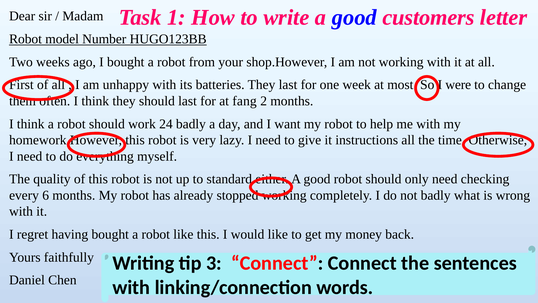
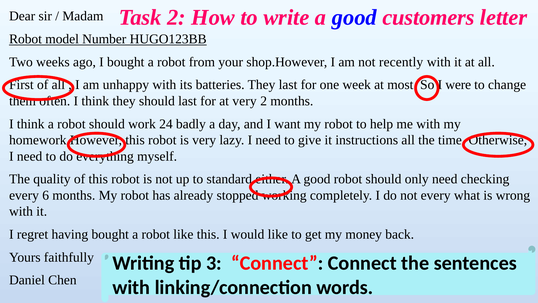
Task 1: 1 -> 2 (176, 17)
not working: working -> recently (401, 62)
at fang: fang -> very (245, 101)
not badly: badly -> every (436, 195)
